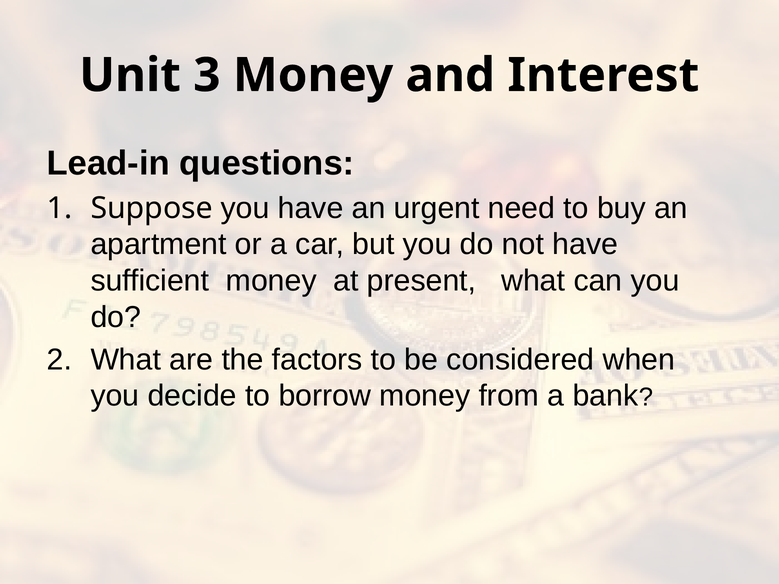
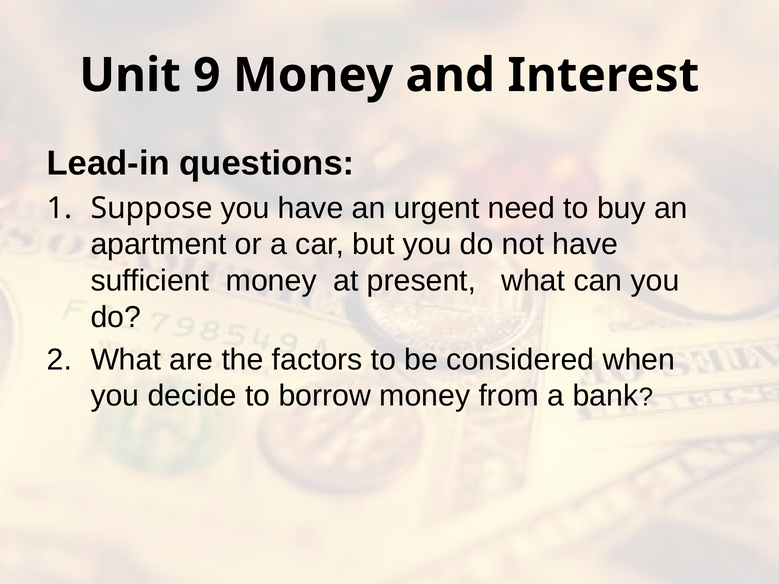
3: 3 -> 9 (207, 75)
